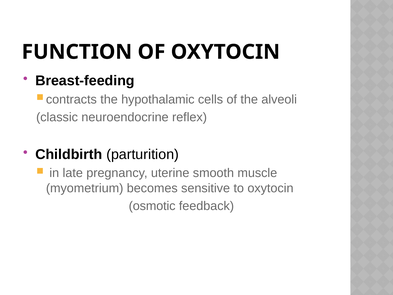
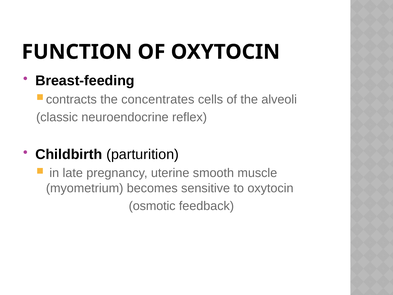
hypothalamic: hypothalamic -> concentrates (158, 99)
